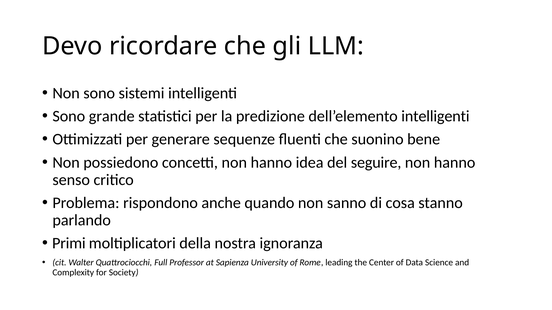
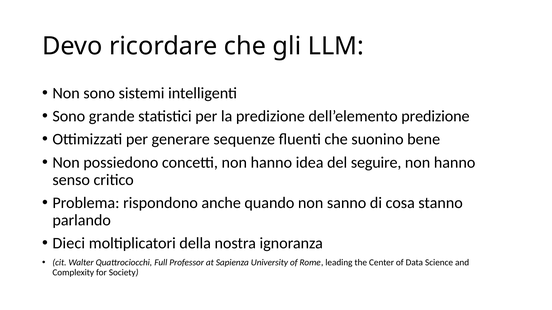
dell’elemento intelligenti: intelligenti -> predizione (435, 116)
Primi: Primi -> Dieci (69, 244)
